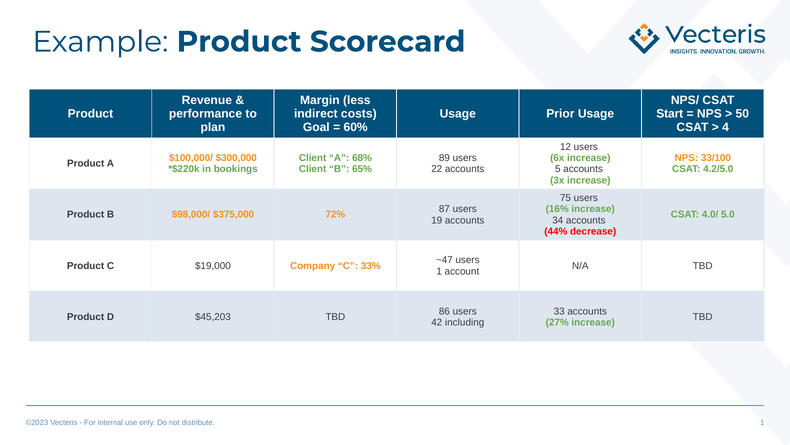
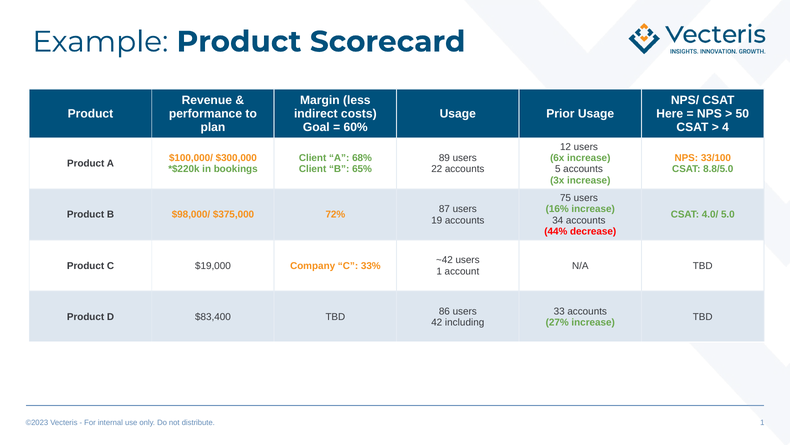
Start: Start -> Here (670, 113)
4.2/5.0: 4.2/5.0 -> 8.8/5.0 (718, 169)
~47: ~47 -> ~42 (444, 260)
$45,203: $45,203 -> $83,400 (213, 316)
